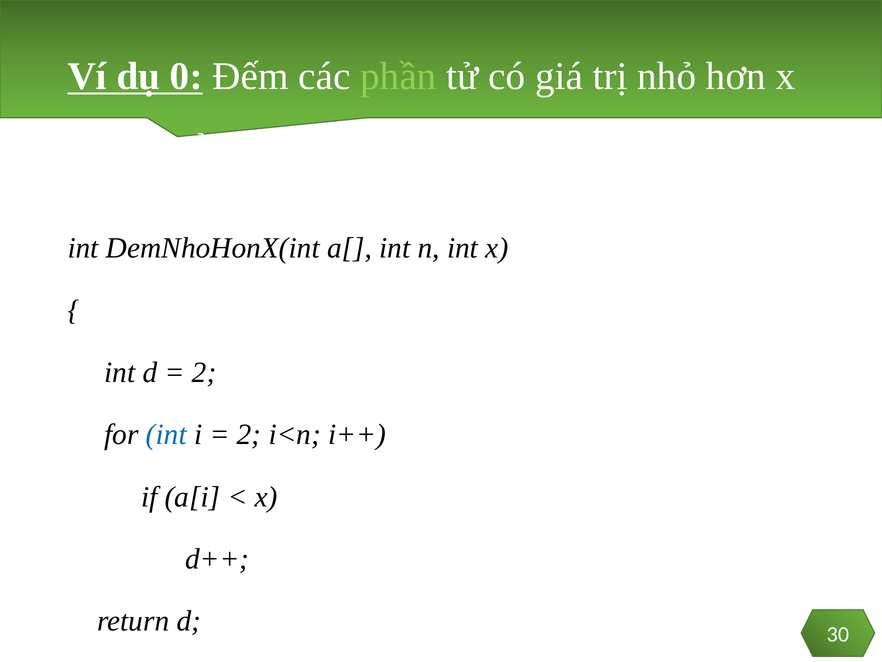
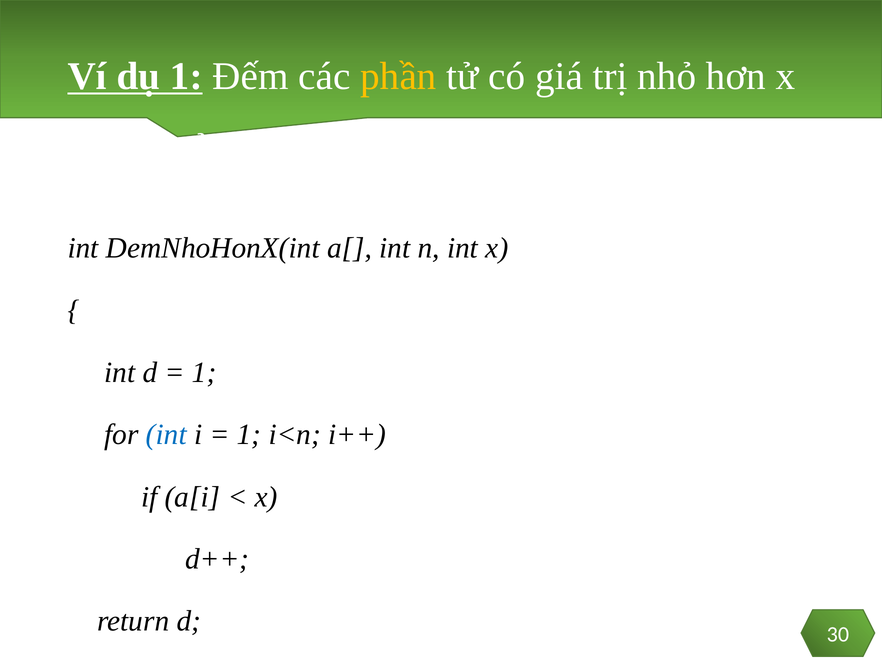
dụ 0: 0 -> 1 (186, 76)
phần colour: light green -> yellow (398, 76)
2: 2 -> 1 (204, 372)
2: 2 -> 1 (249, 434)
